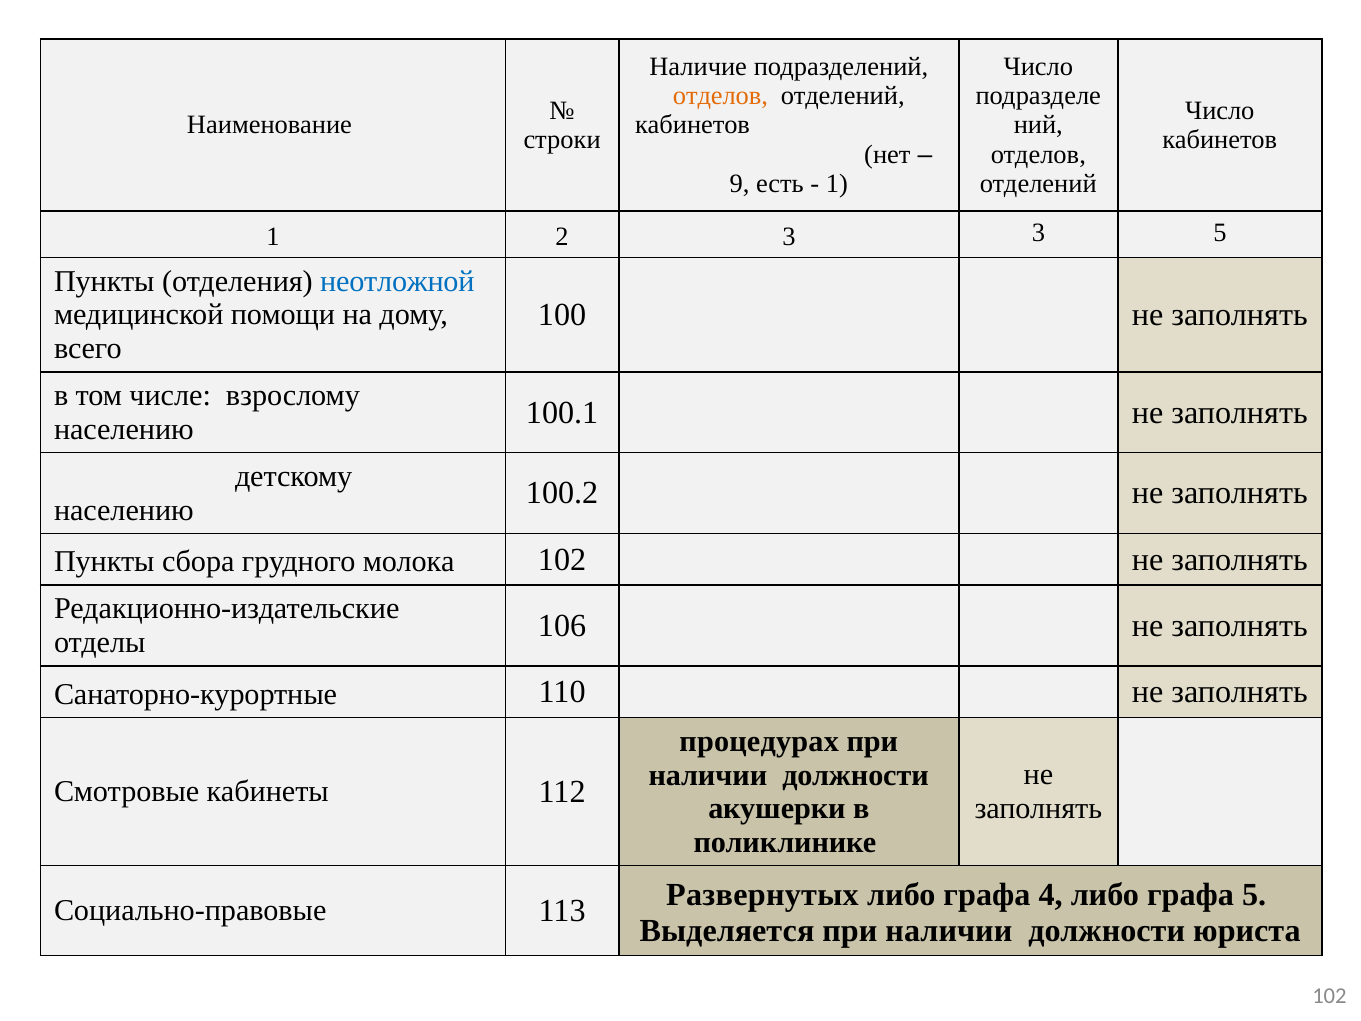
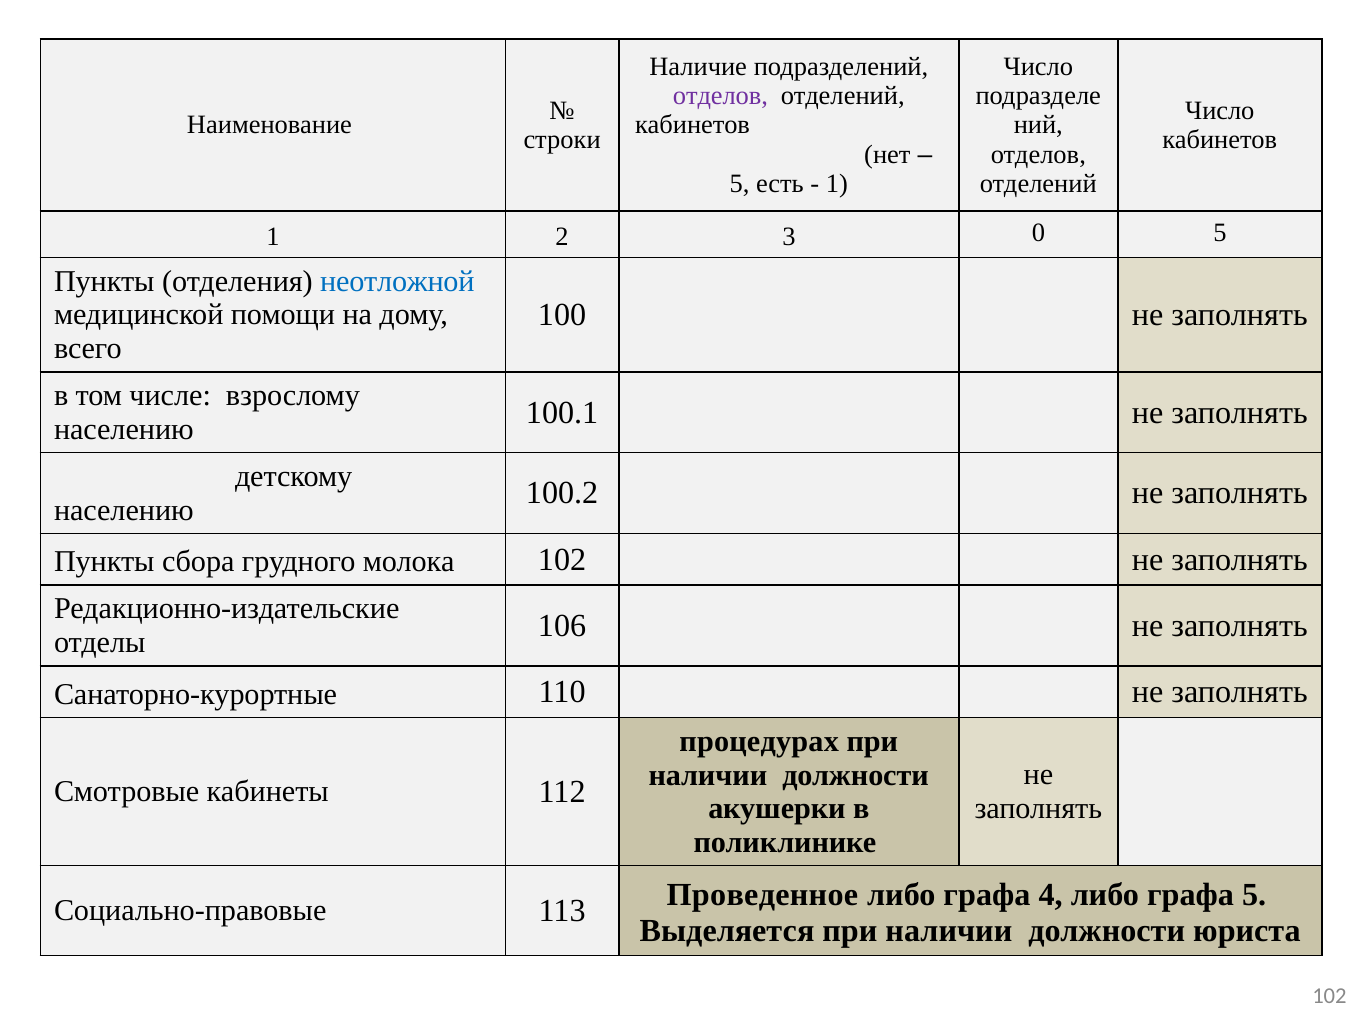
отделов colour: orange -> purple (720, 96)
9: 9 -> 5 (739, 184)
3 3: 3 -> 0 (1038, 233)
Развернутых: Развернутых -> Проведенное (762, 895)
